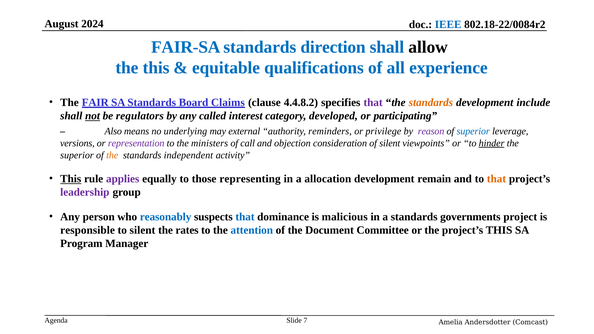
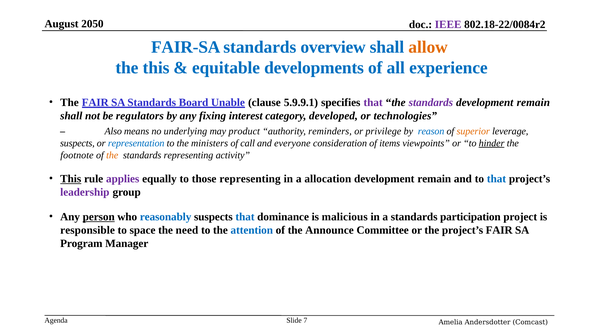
2024: 2024 -> 2050 (92, 24)
IEEE colour: blue -> purple (448, 25)
direction: direction -> overview (333, 47)
allow colour: black -> orange (428, 47)
qualifications: qualifications -> developments (314, 68)
Claims: Claims -> Unable (228, 103)
4.4.8.2: 4.4.8.2 -> 5.9.9.1 (301, 103)
standards colour: orange -> purple (431, 103)
include: include -> remain (533, 103)
not underline: present -> none (93, 116)
called: called -> fixing (213, 116)
participating: participating -> technologies (405, 116)
external: external -> product (244, 131)
reason colour: purple -> blue (431, 131)
superior colour: blue -> orange (473, 131)
versions: versions -> suspects (77, 143)
representation colour: purple -> blue (136, 143)
objection: objection -> everyone (292, 143)
of silent: silent -> items (390, 143)
superior: superior -> footnote (77, 155)
standards independent: independent -> representing (188, 155)
that colour: orange -> blue (496, 179)
person underline: none -> present (99, 217)
governments: governments -> participation (470, 217)
to silent: silent -> space (143, 230)
rates: rates -> need (187, 230)
Document: Document -> Announce (329, 230)
project’s THIS: THIS -> FAIR (499, 230)
